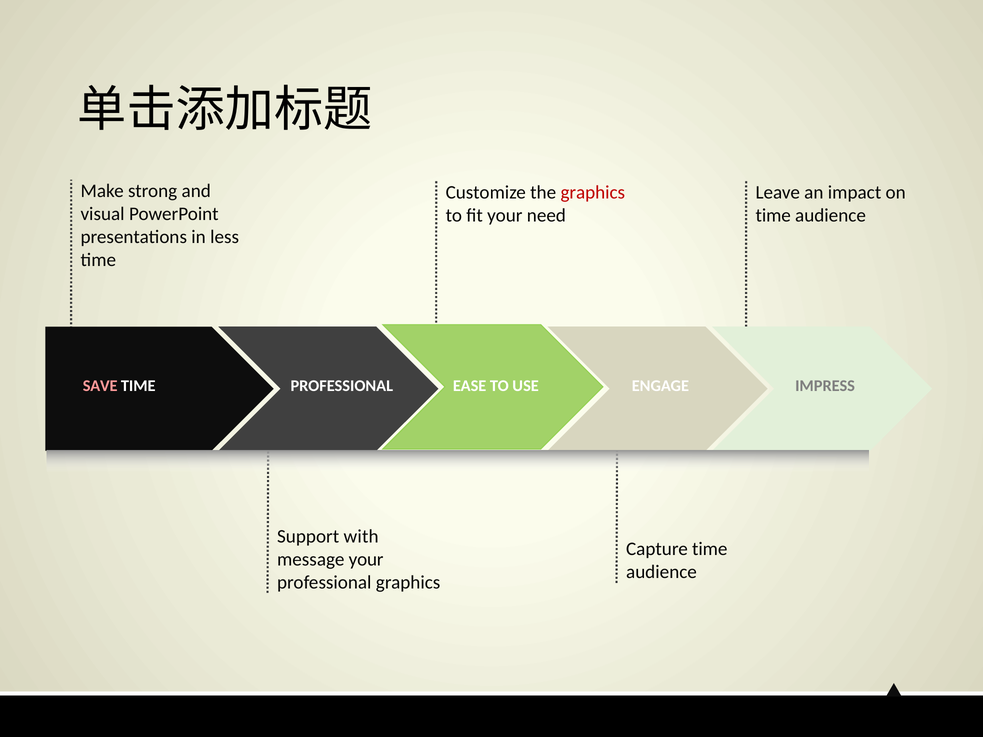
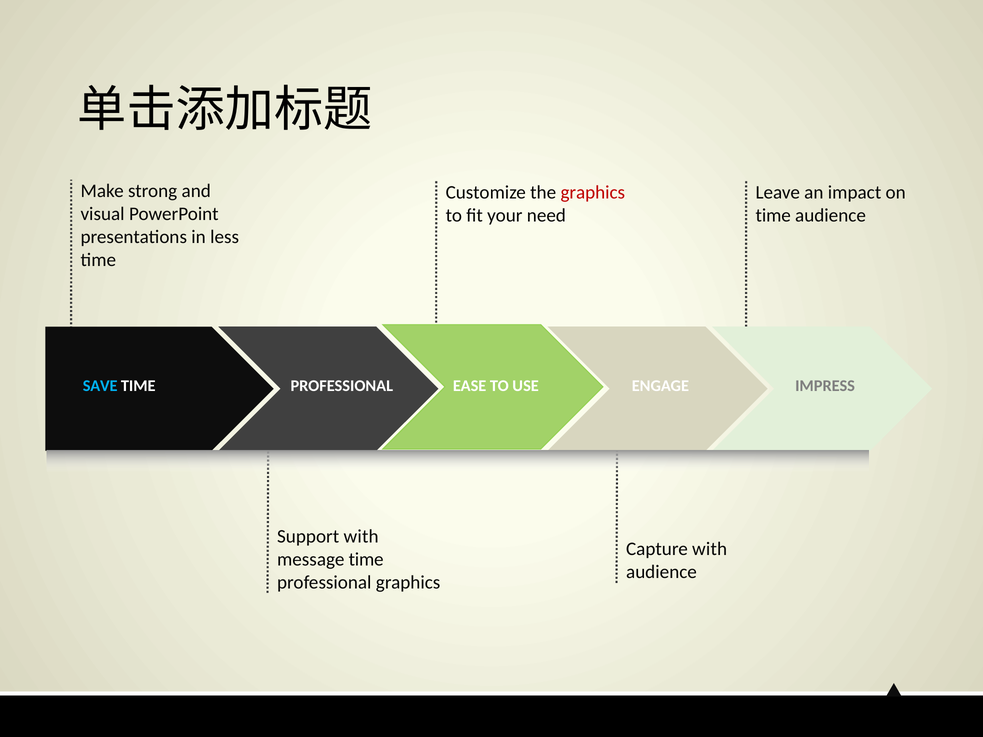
SAVE colour: pink -> light blue (100, 386)
Capture time: time -> with (710, 549)
message your: your -> time (366, 560)
